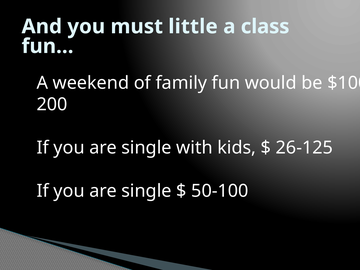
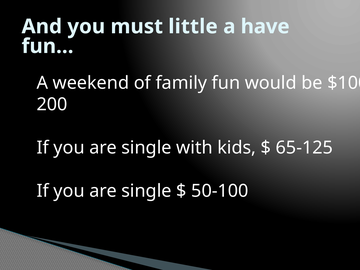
class: class -> have (265, 27)
26-125: 26-125 -> 65-125 (304, 148)
